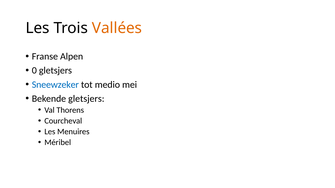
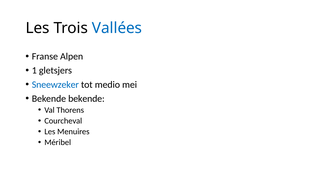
Vallées colour: orange -> blue (117, 28)
0: 0 -> 1 (34, 71)
Bekende gletsjers: gletsjers -> bekende (86, 99)
